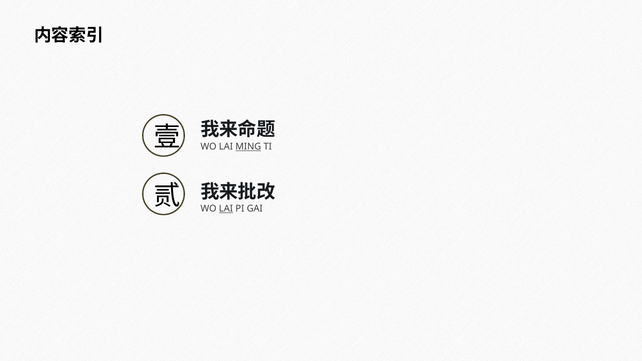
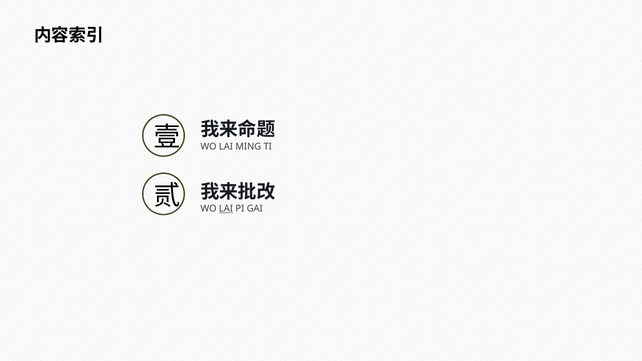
MING underline: present -> none (248, 147)
